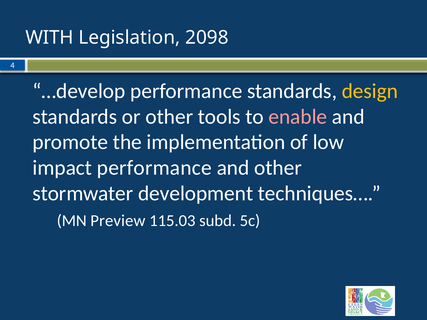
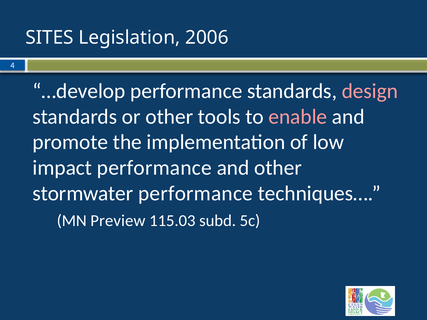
WITH: WITH -> SITES (50, 38)
2098: 2098 -> 2006 (207, 38)
design colour: yellow -> pink (370, 91)
stormwater development: development -> performance (196, 194)
